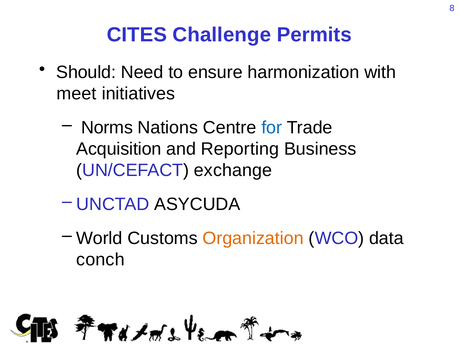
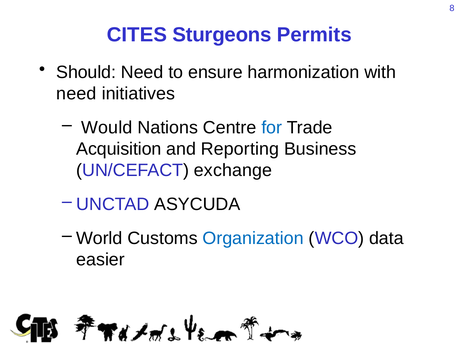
Challenge: Challenge -> Sturgeons (222, 35)
meet: meet -> need (76, 94)
Norms: Norms -> Would (107, 128)
Organization colour: orange -> blue (253, 238)
conch: conch -> easier (101, 260)
